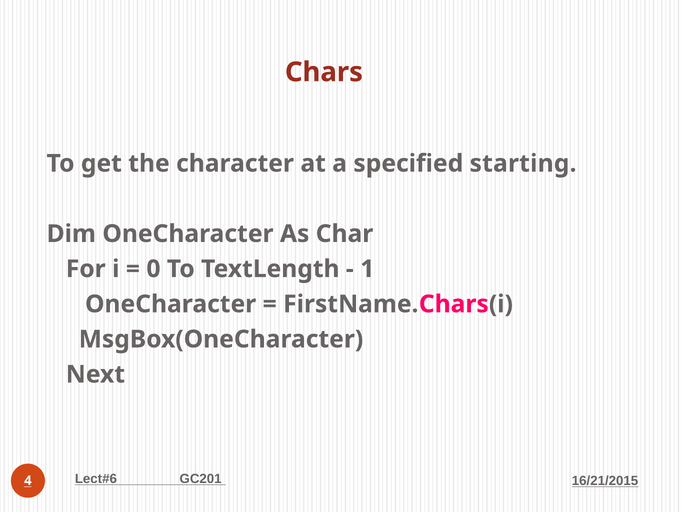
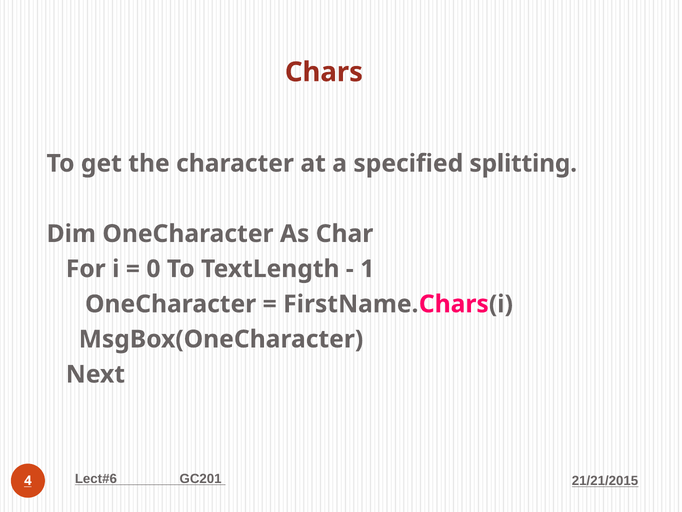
starting: starting -> splitting (523, 163)
16/21/2015: 16/21/2015 -> 21/21/2015 (605, 480)
